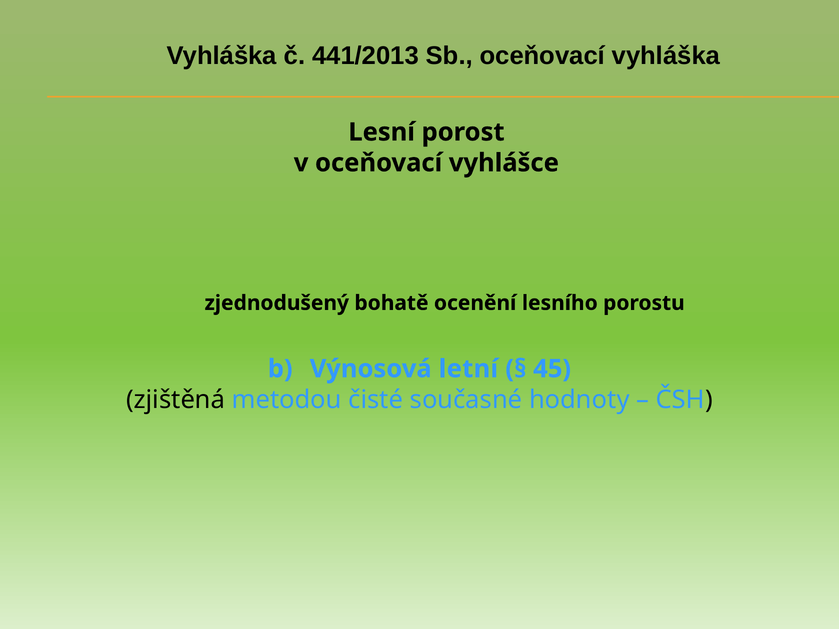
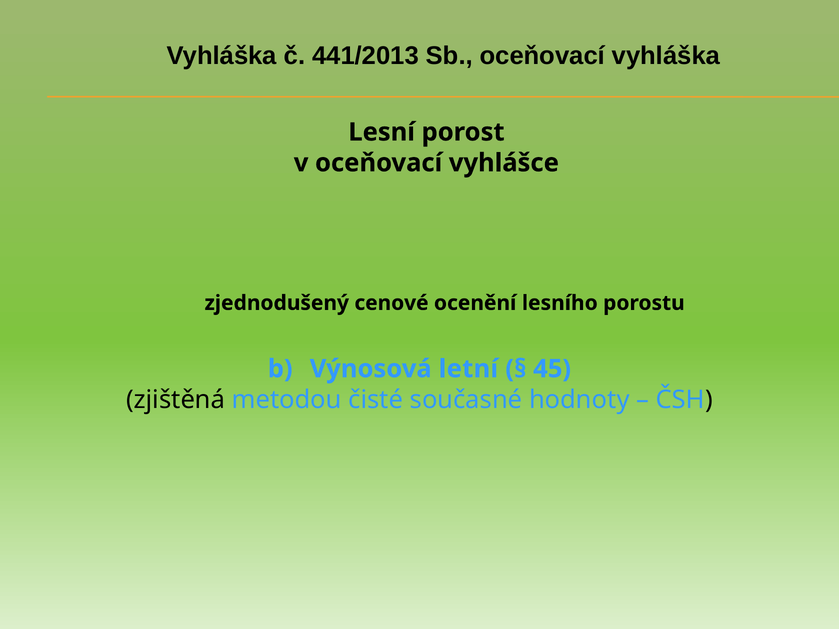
bohatě: bohatě -> cenové (391, 303)
